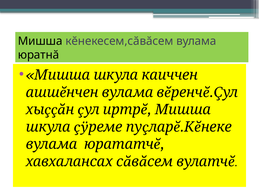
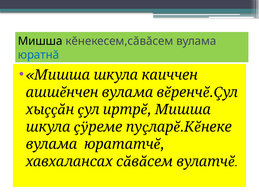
юратнă colour: black -> blue (39, 55)
